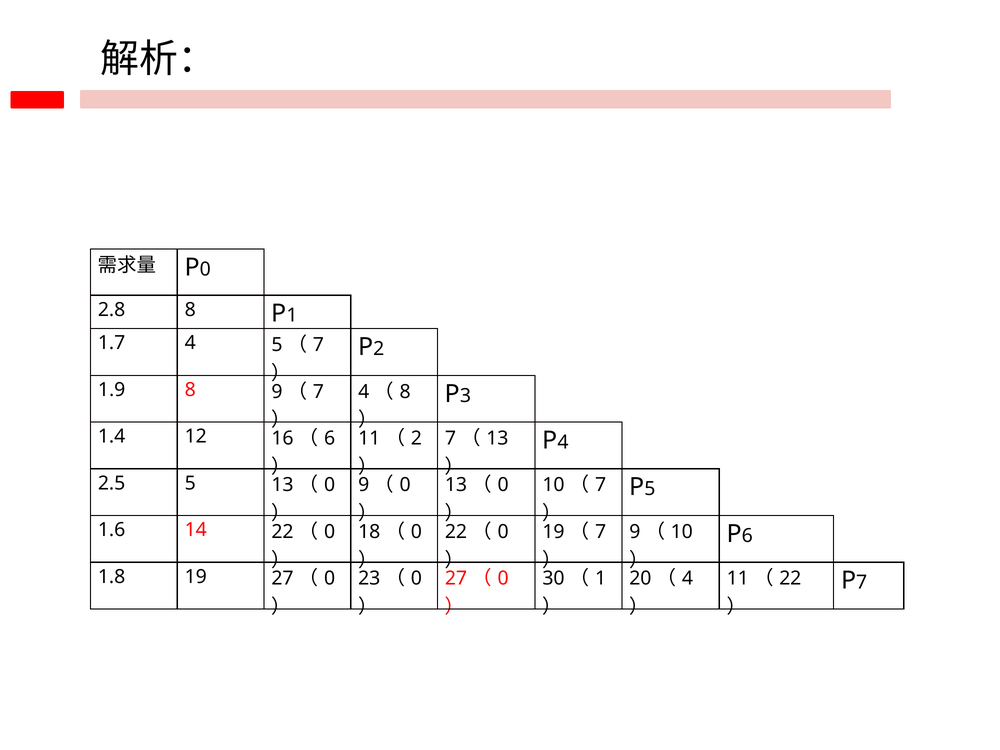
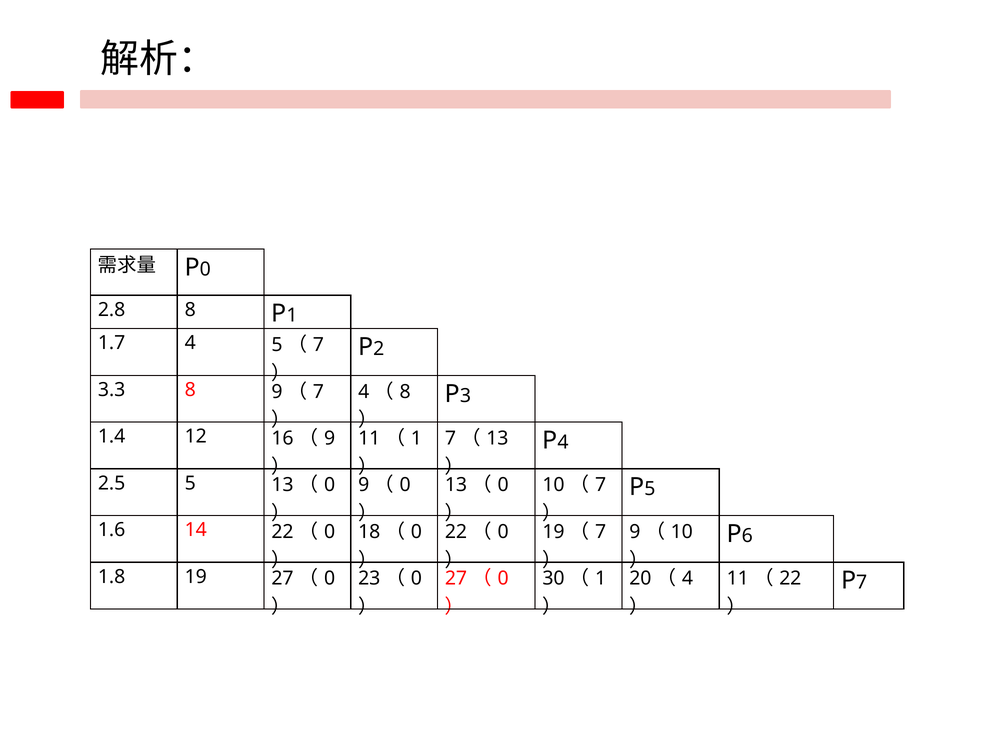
1.9: 1.9 -> 3.3 (112, 390)
6: 6 -> 9 (330, 438)
2: 2 -> 1 (416, 438)
